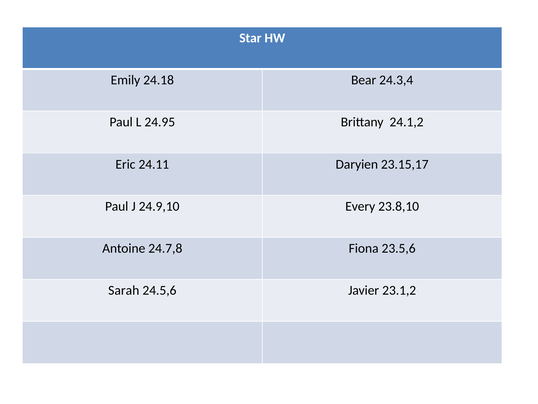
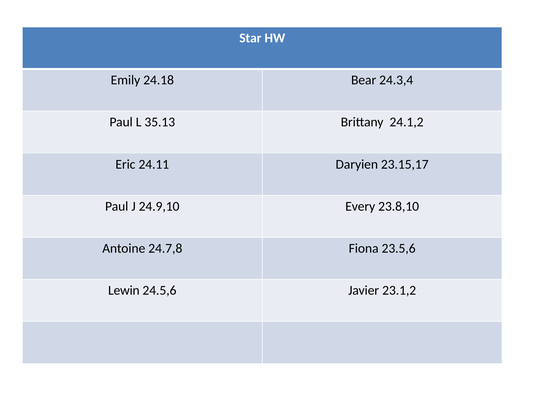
24.95: 24.95 -> 35.13 (160, 122)
Sarah: Sarah -> Lewin (124, 290)
